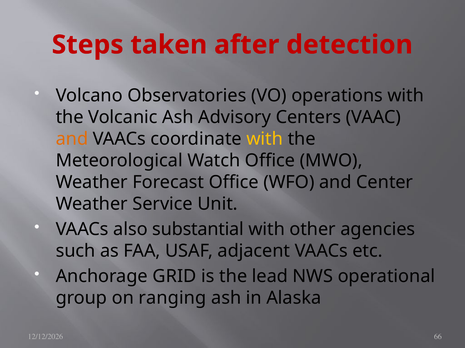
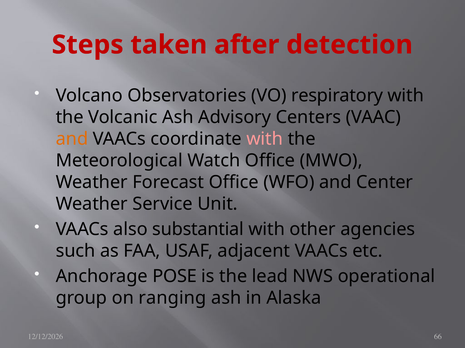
operations: operations -> respiratory (337, 96)
with colour: yellow -> pink (265, 139)
GRID: GRID -> POSE (175, 277)
